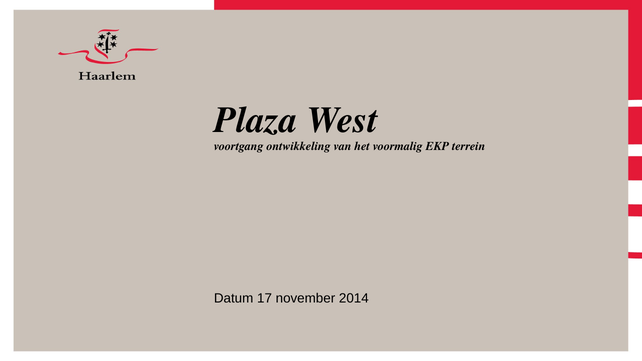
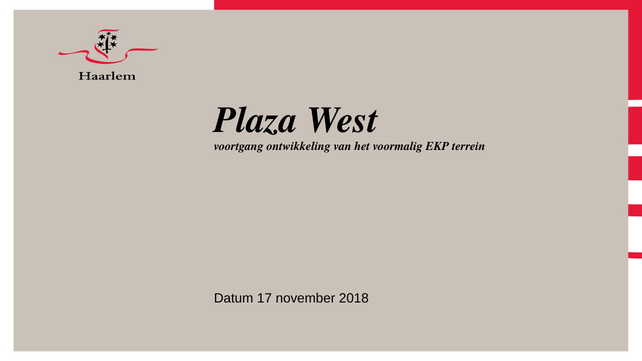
2014: 2014 -> 2018 (354, 298)
